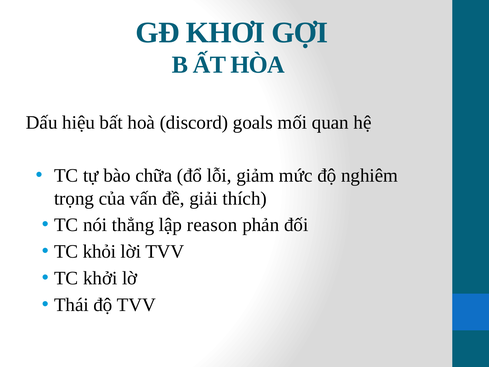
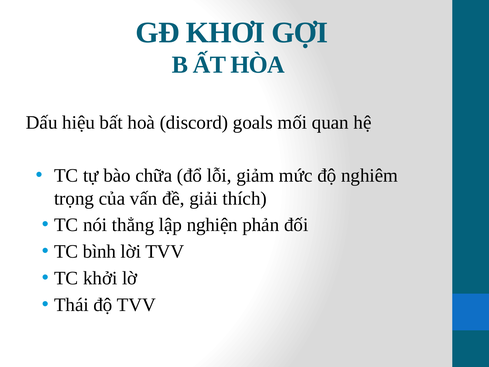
reason: reason -> nghiện (212, 225)
khỏi: khỏi -> bình (99, 251)
